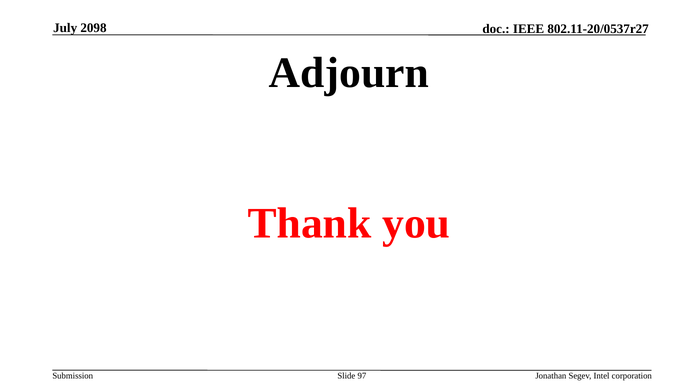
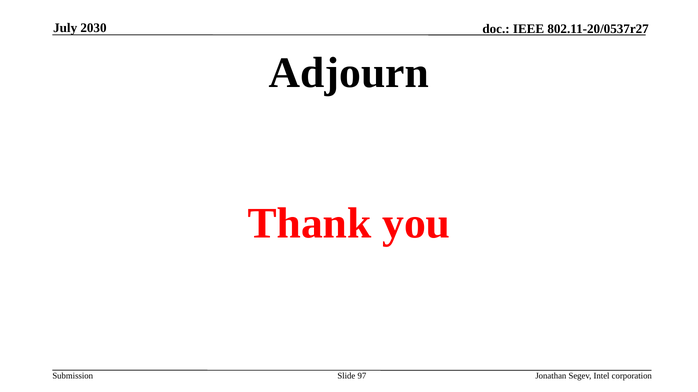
2098: 2098 -> 2030 (93, 28)
